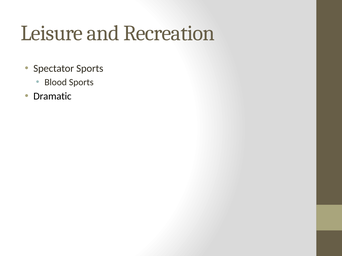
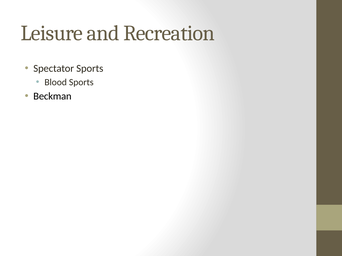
Dramatic: Dramatic -> Beckman (52, 96)
